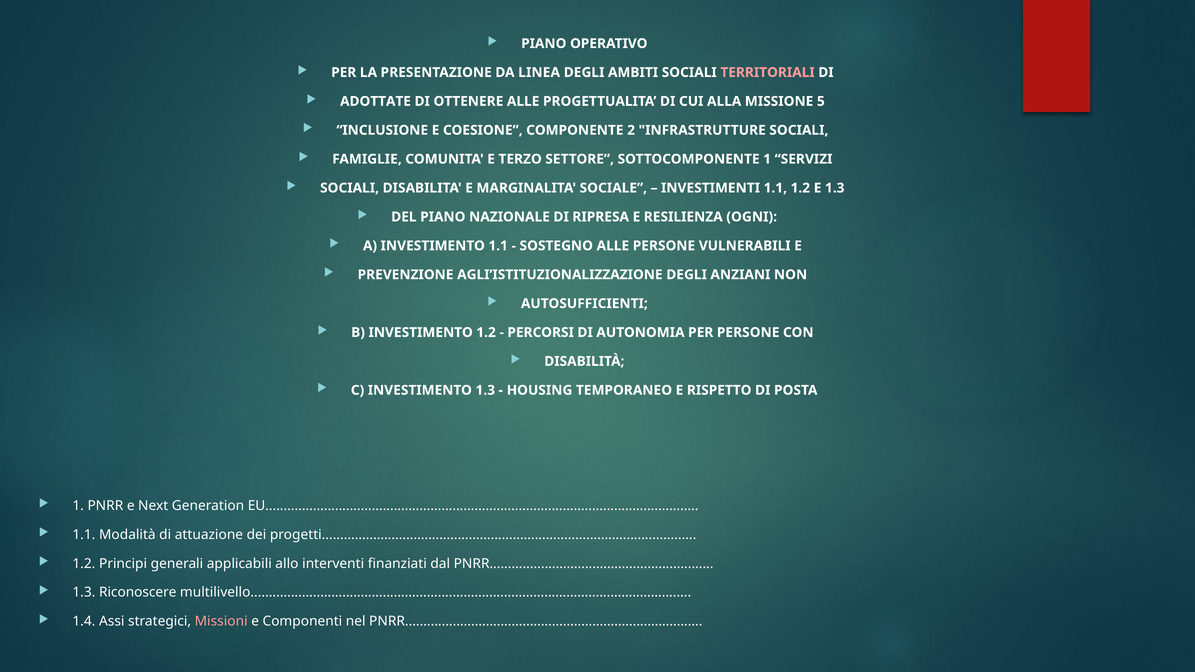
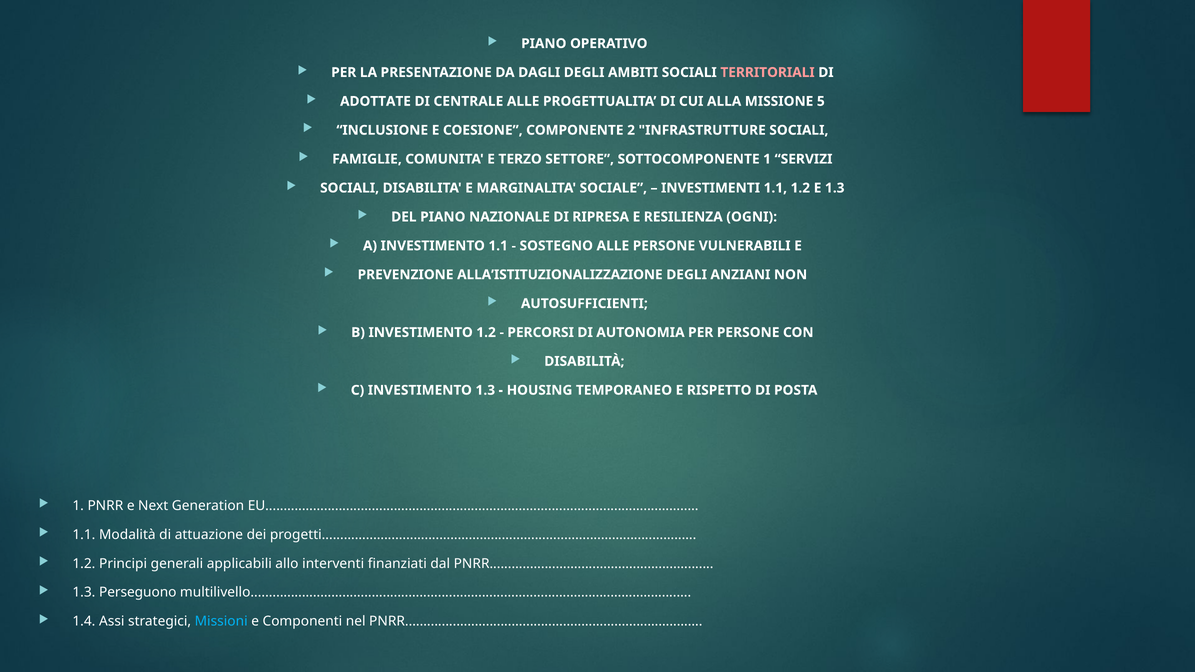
LINEA: LINEA -> DAGLI (539, 72)
OTTENERE: OTTENERE -> CENTRALE (468, 101)
AGLI’ISTITUZIONALIZZAZIONE: AGLI’ISTITUZIONALIZZAZIONE -> ALLA’ISTITUZIONALIZZAZIONE (560, 275)
Riconoscere: Riconoscere -> Perseguono (138, 593)
Missioni colour: pink -> light blue (221, 622)
